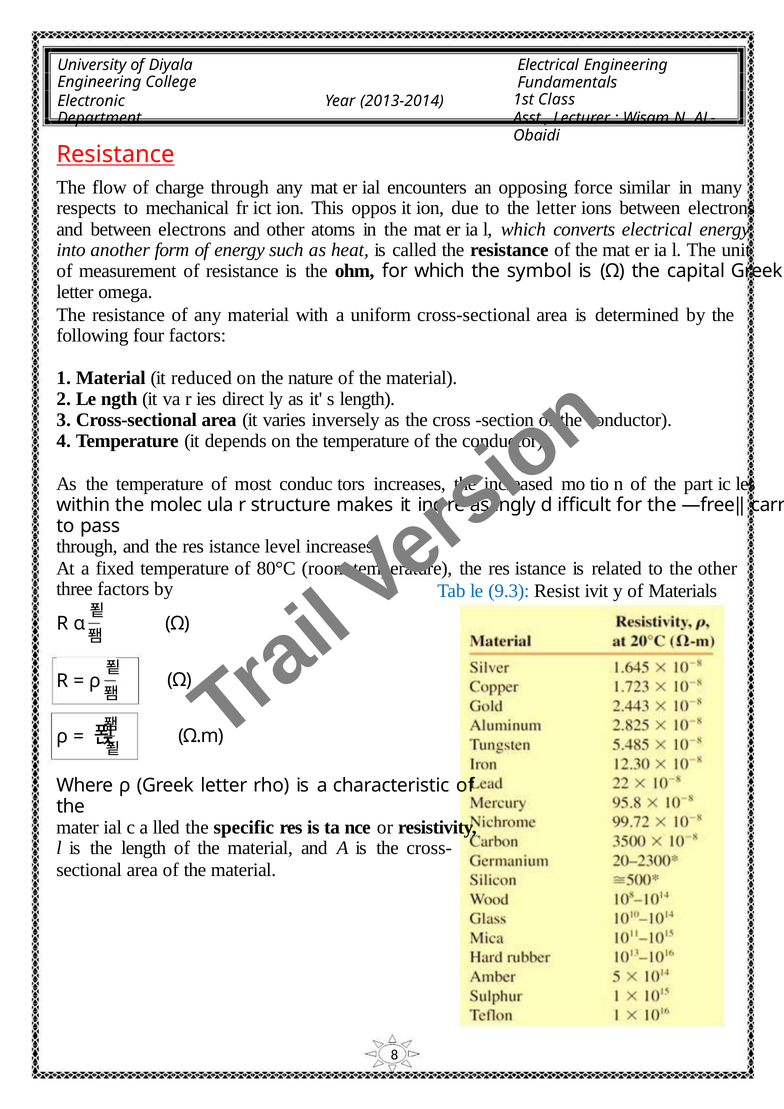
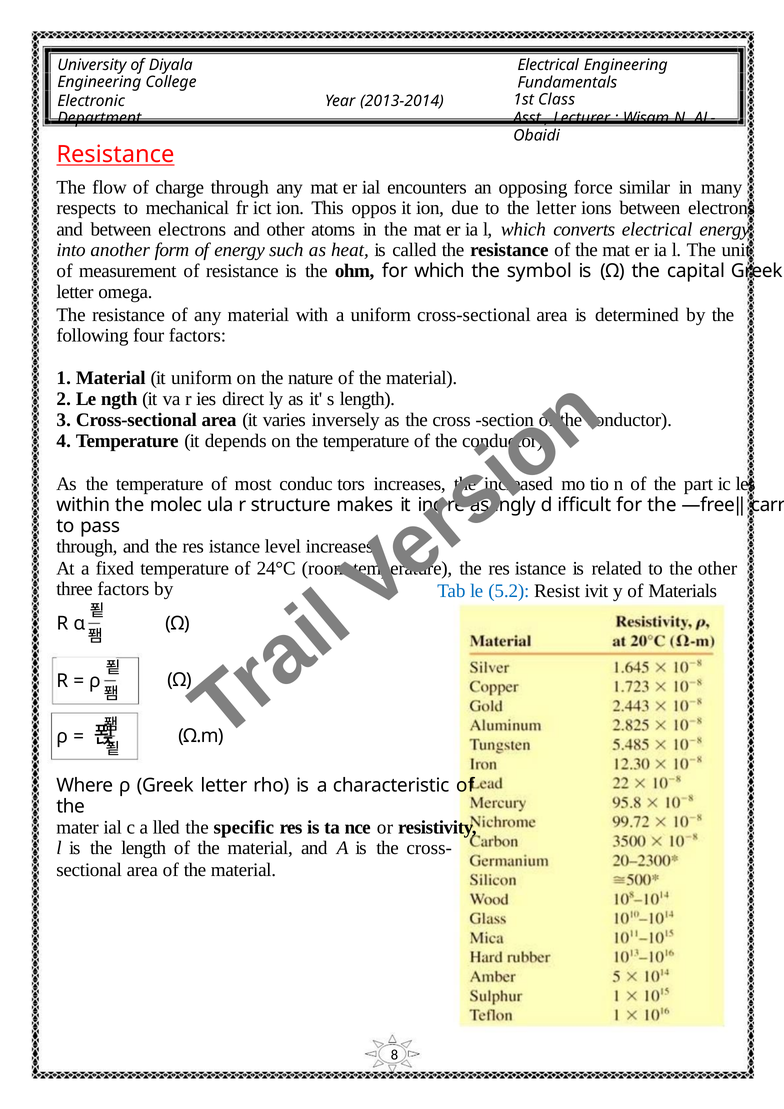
it reduced: reduced -> uniform (202, 378)
80°C: 80°C -> 24°C (276, 569)
9.3: 9.3 -> 5.2 (509, 591)
